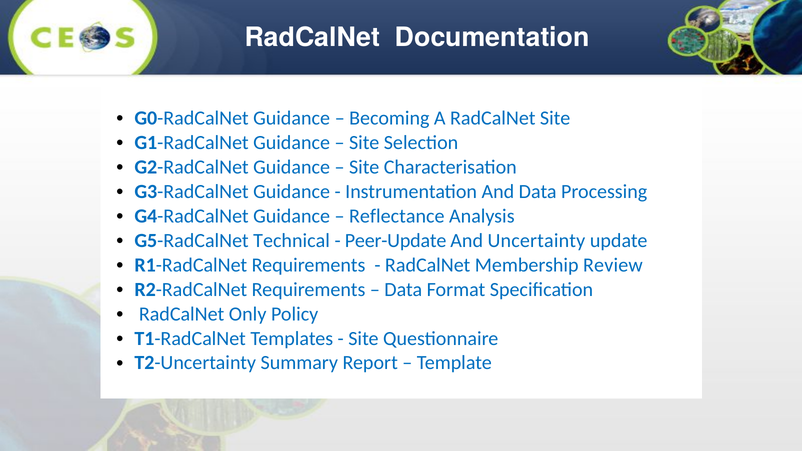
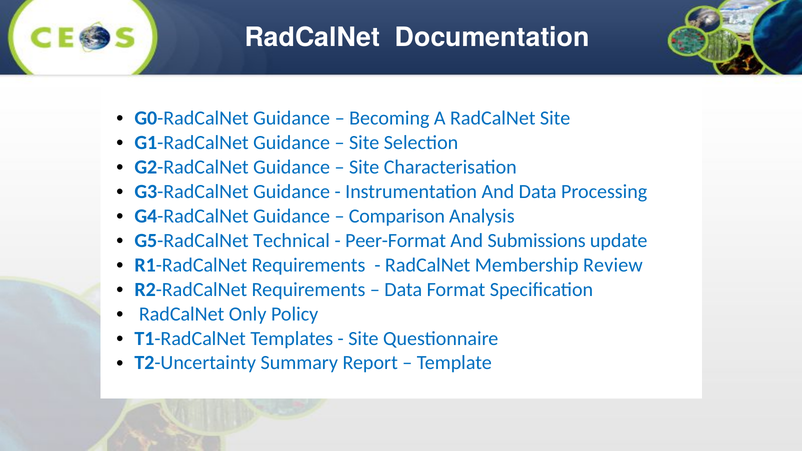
Reflectance: Reflectance -> Comparison (397, 216)
Peer-Update: Peer-Update -> Peer-Format (396, 241)
Uncertainty: Uncertainty -> Submissions (537, 241)
